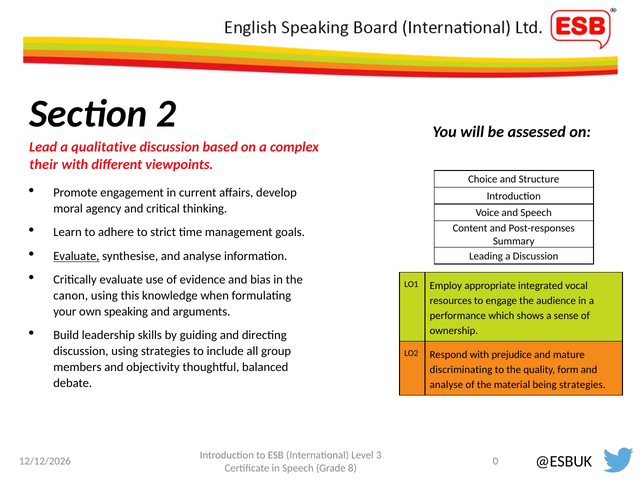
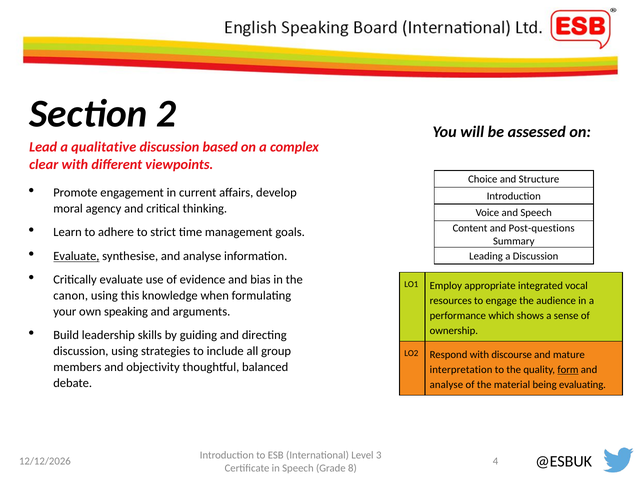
their: their -> clear (44, 164)
Post-responses: Post-responses -> Post-questions (542, 228)
prejudice: prejudice -> discourse (512, 355)
discriminating: discriminating -> interpretation (461, 370)
form underline: none -> present (568, 370)
being strategies: strategies -> evaluating (582, 385)
0: 0 -> 4 (495, 461)
